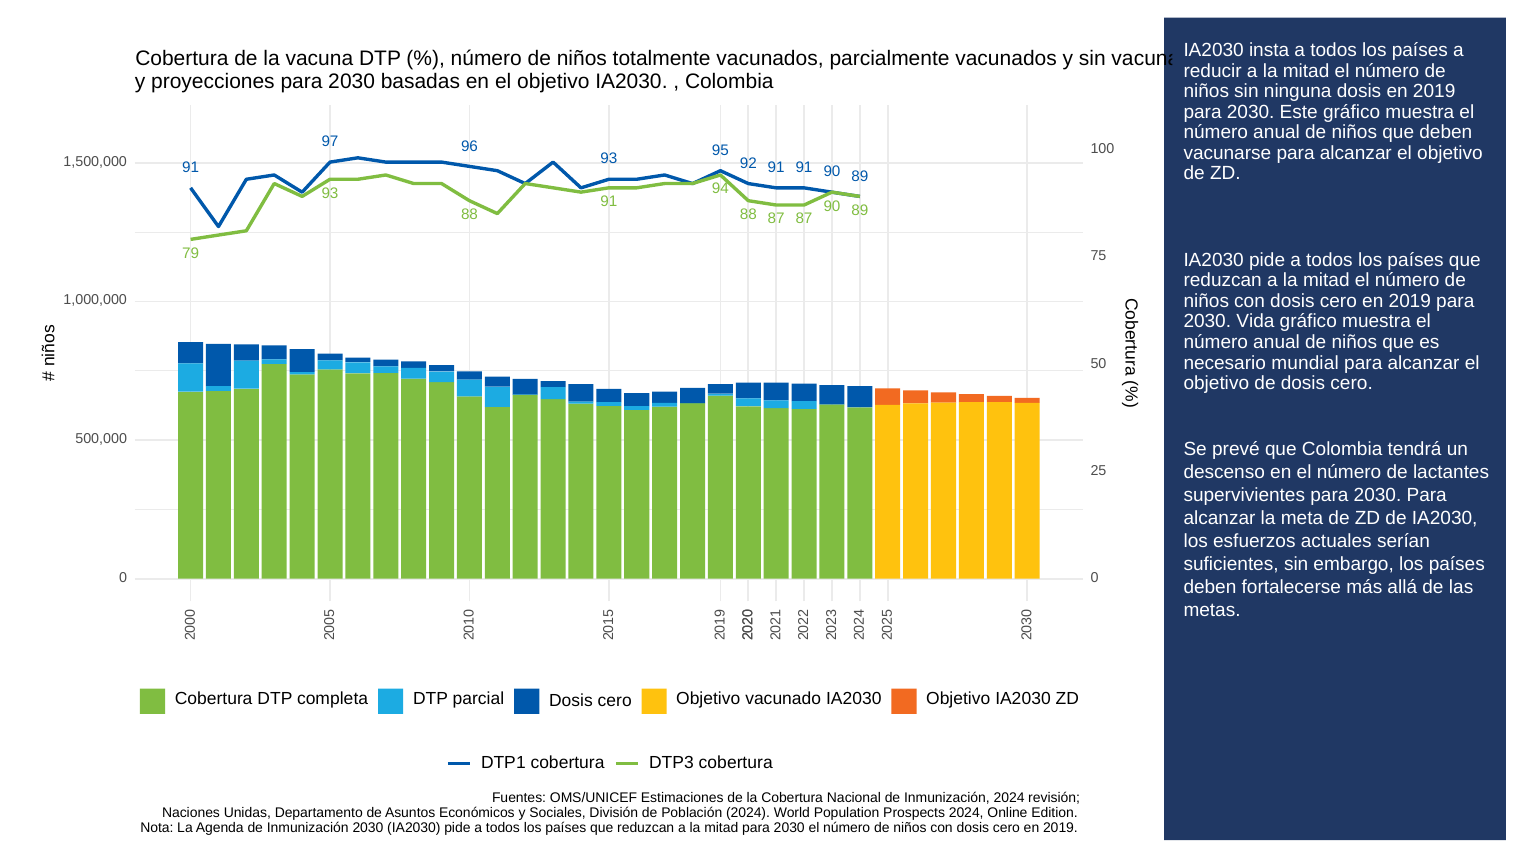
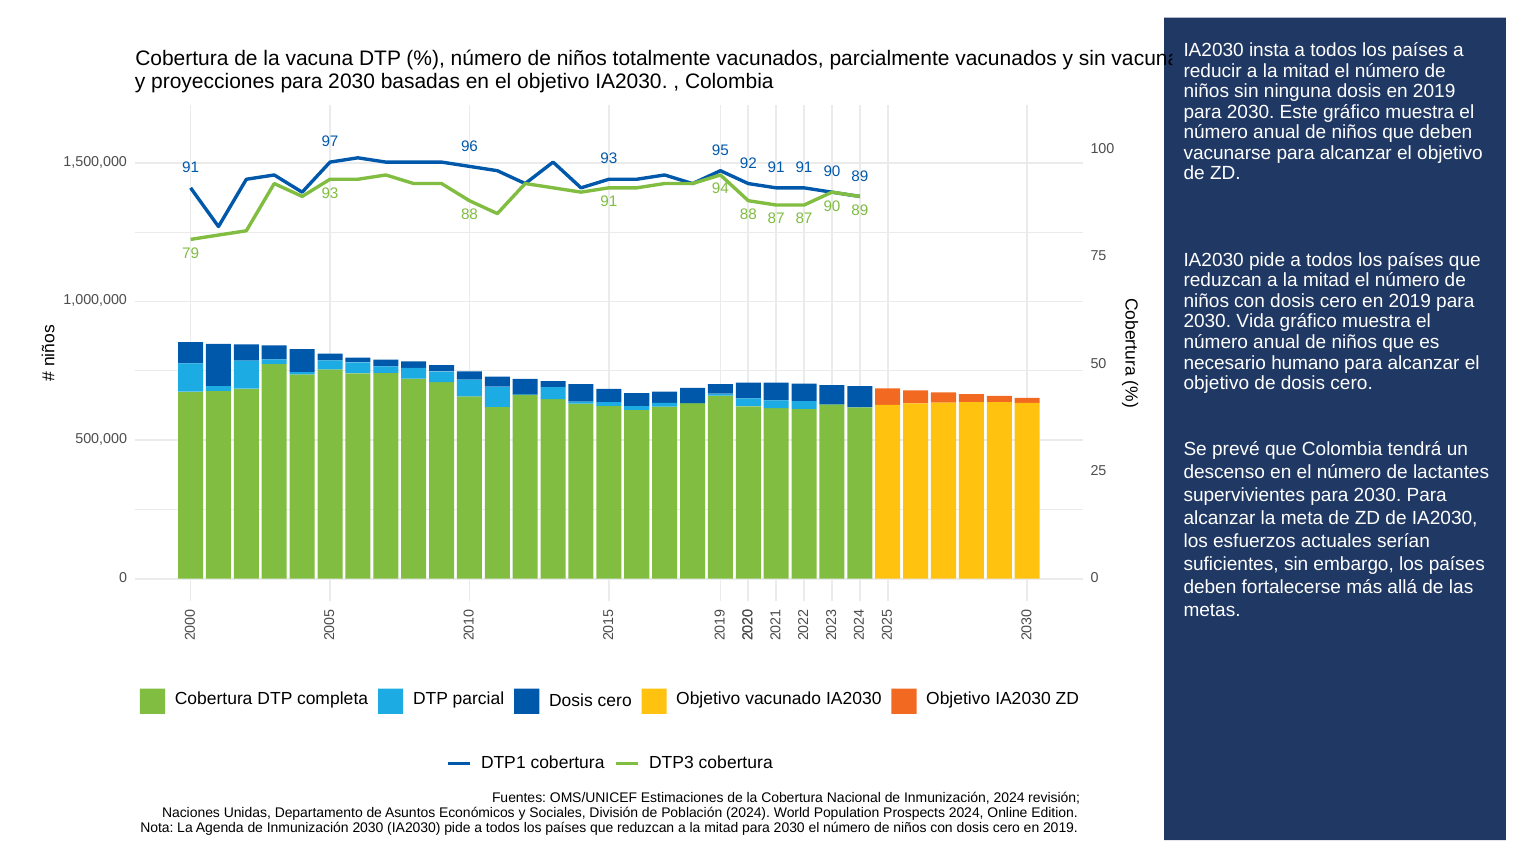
mundial: mundial -> humano (1305, 363)
